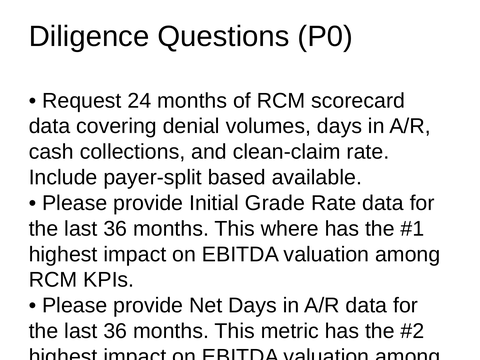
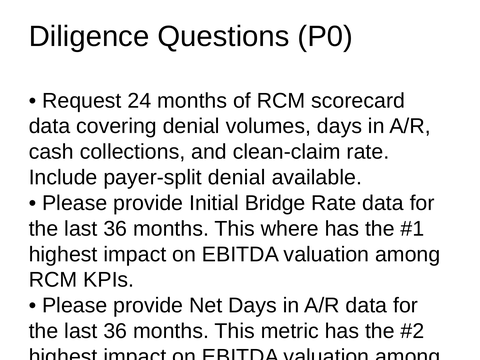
payer-split based: based -> denial (237, 177)
Grade: Grade -> Bridge (275, 203)
